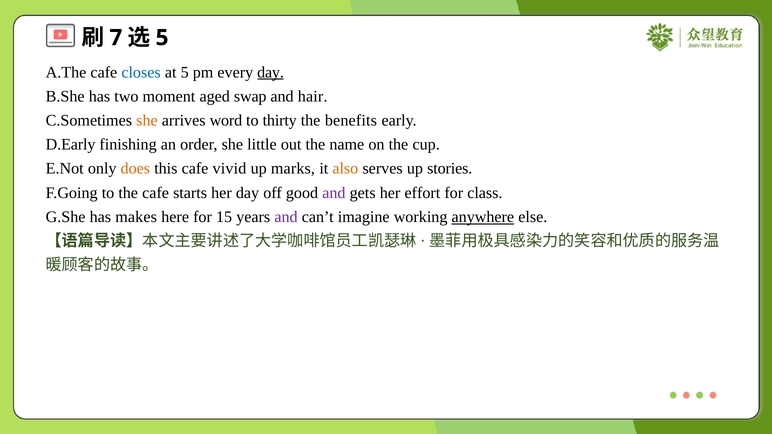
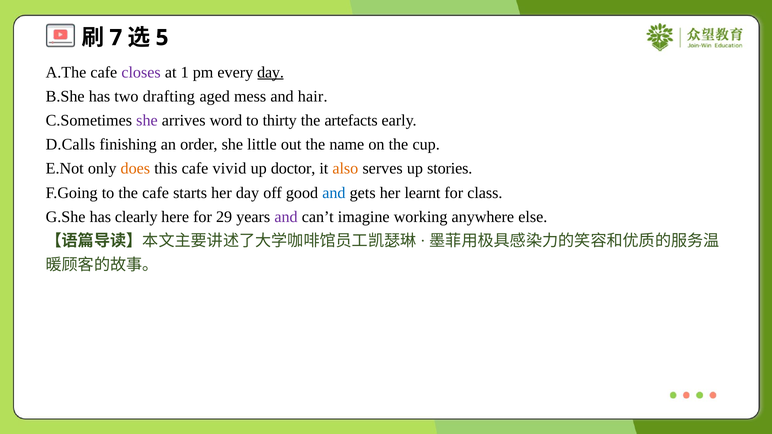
closes colour: blue -> purple (141, 72)
at 5: 5 -> 1 (185, 72)
moment: moment -> drafting (169, 96)
swap: swap -> mess (250, 96)
she colour: orange -> purple (147, 121)
benefits: benefits -> artefacts (351, 121)
D.Early: D.Early -> D.Calls (70, 145)
marks: marks -> doctor (293, 169)
and colour: purple -> blue (334, 193)
effort: effort -> learnt (422, 193)
makes: makes -> clearly (136, 217)
15: 15 -> 29 (224, 217)
anywhere underline: present -> none (483, 217)
